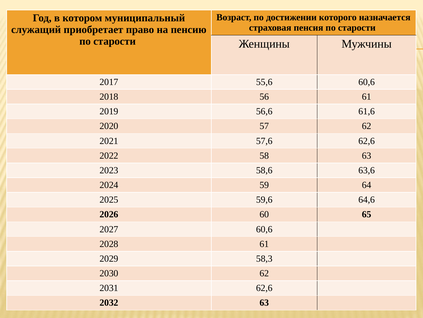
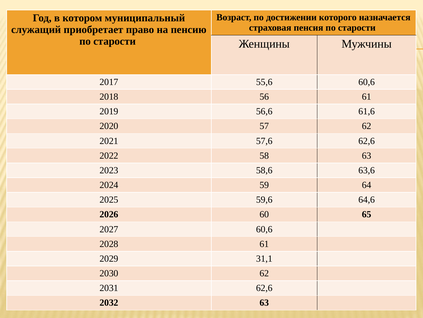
58,3: 58,3 -> 31,1 (264, 258)
